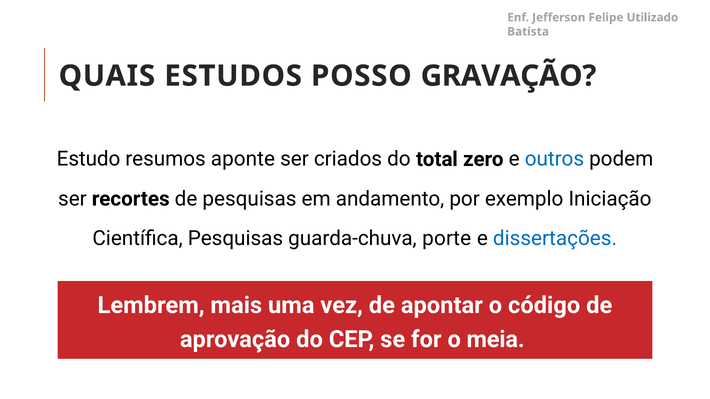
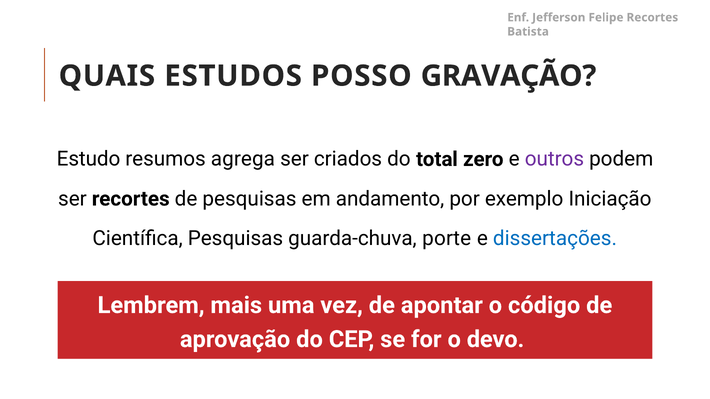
Felipe Utilizado: Utilizado -> Recortes (652, 17)
aponte: aponte -> agrega (243, 159)
outros colour: blue -> purple (554, 159)
meia: meia -> devo (496, 340)
